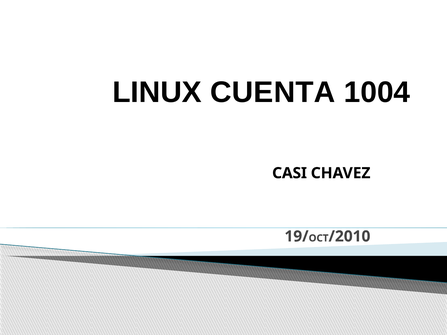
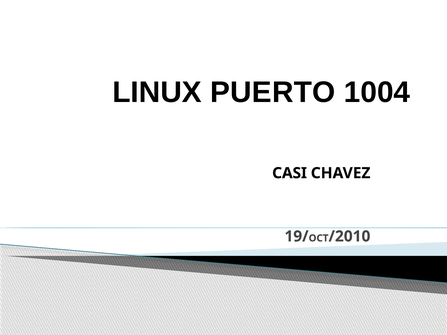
CUENTA: CUENTA -> PUERTO (273, 92)
